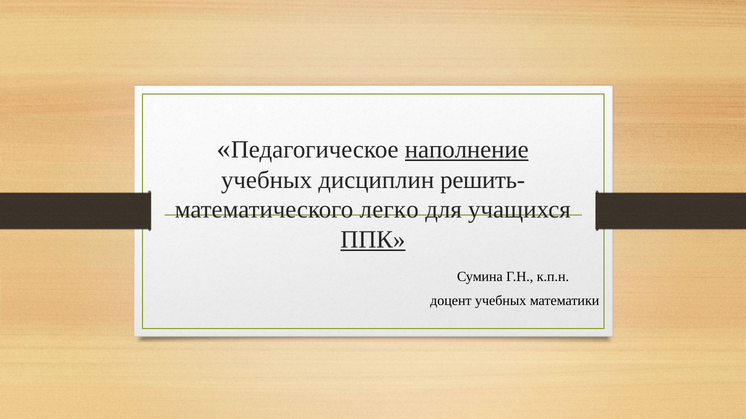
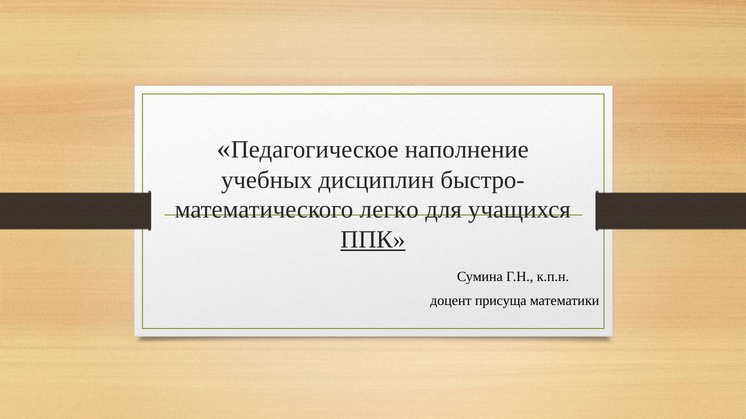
наполнение underline: present -> none (467, 150)
решить-: решить- -> быстро- (483, 180)
доцент учебных: учебных -> присуща (501, 301)
